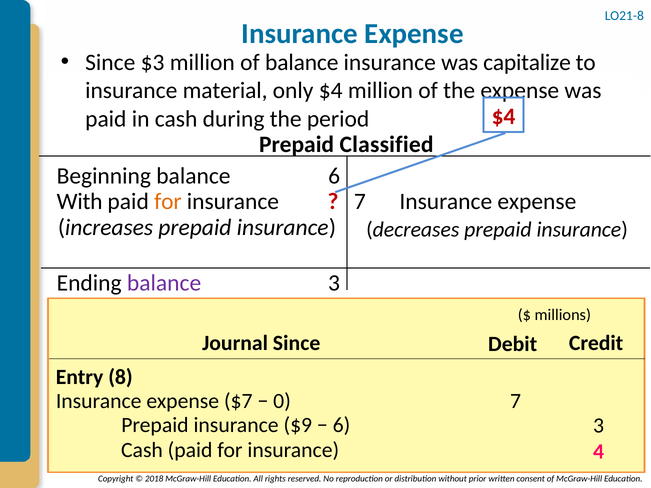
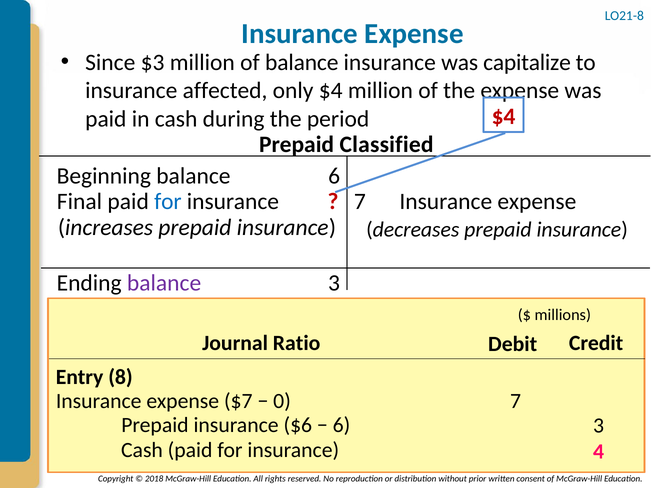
material: material -> affected (225, 91)
With: With -> Final (79, 202)
for colour: orange -> blue (168, 202)
Journal Since: Since -> Ratio (297, 343)
$9: $9 -> $6 (298, 426)
